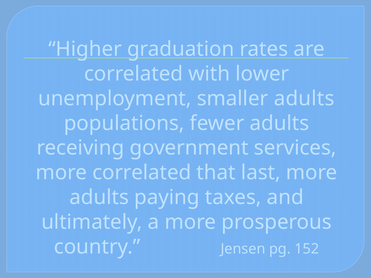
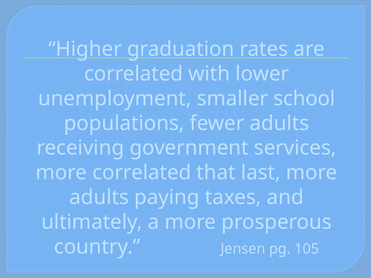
smaller adults: adults -> school (304, 99)
152: 152 -> 105 (307, 249)
